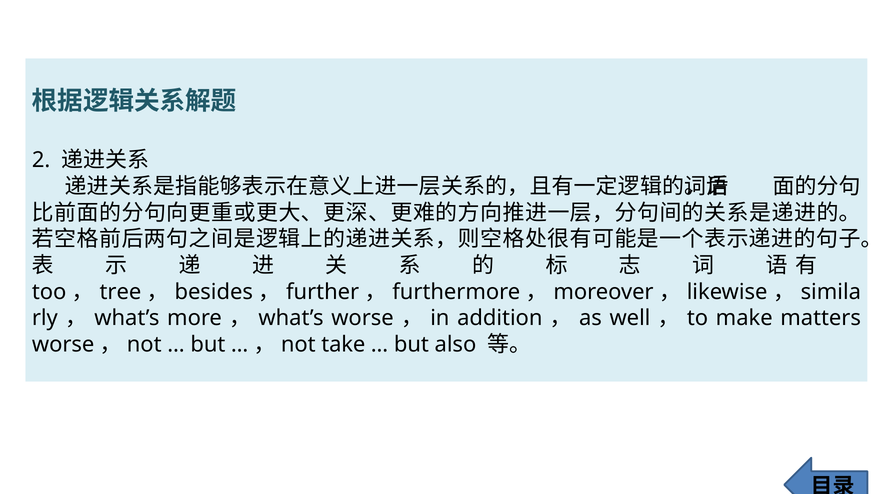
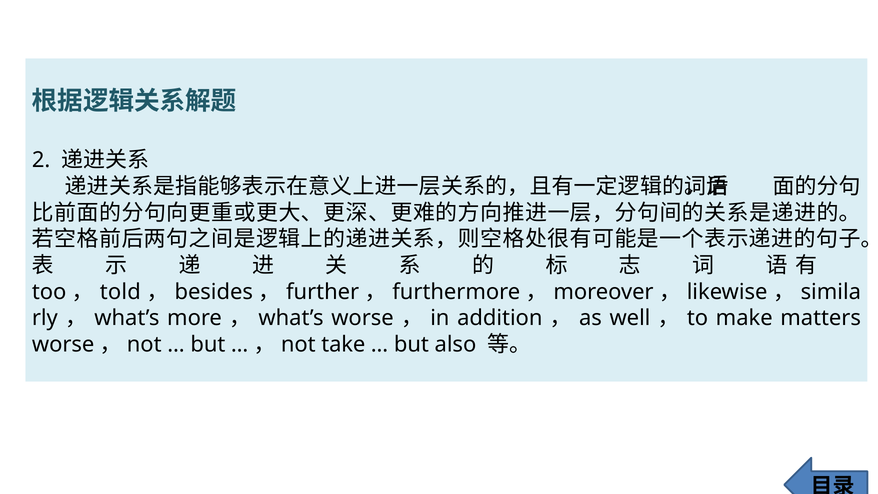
tree: tree -> told (120, 292)
